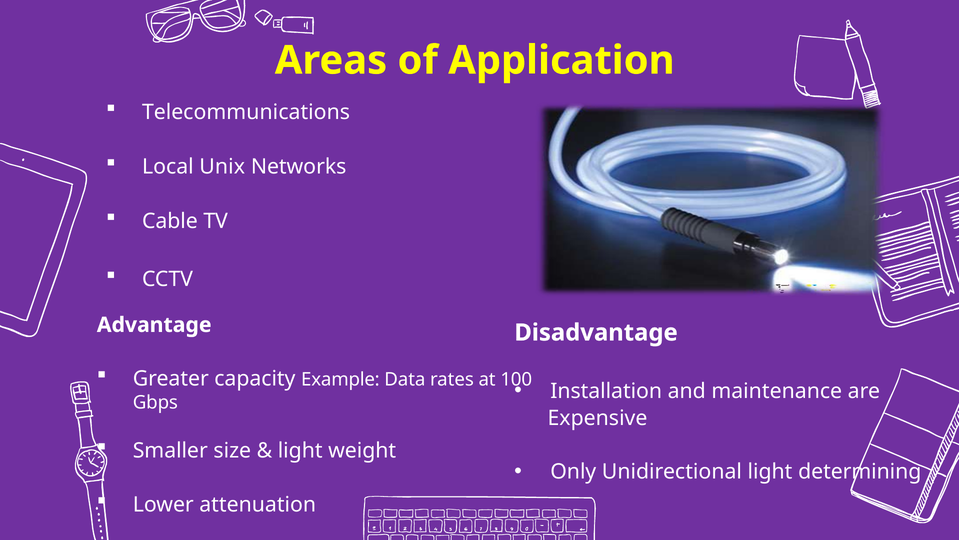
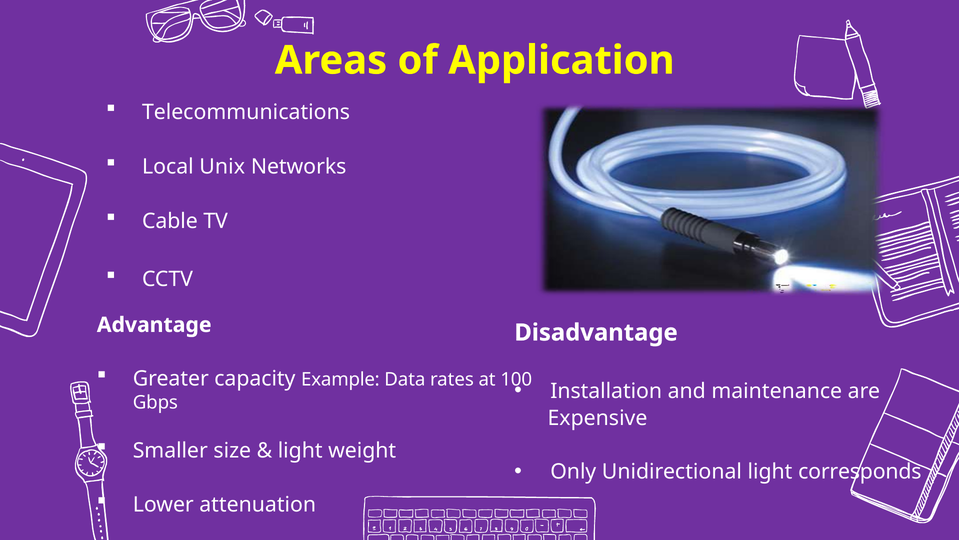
determining: determining -> corresponds (860, 471)
